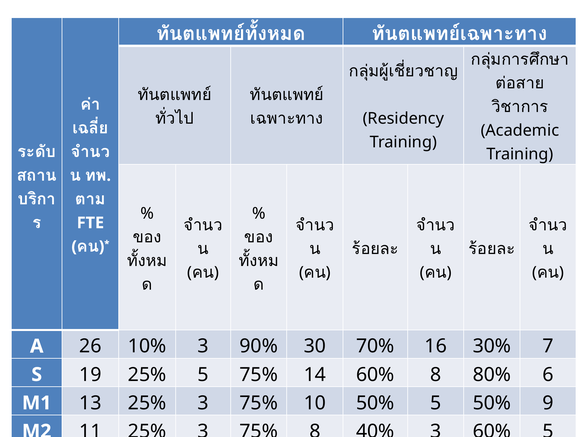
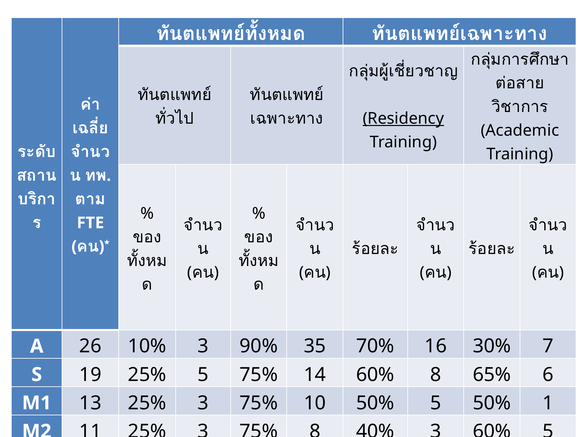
Residency underline: none -> present (403, 119)
30: 30 -> 35 (315, 346)
80%: 80% -> 65% (492, 375)
5 50% 9: 9 -> 1 (548, 403)
